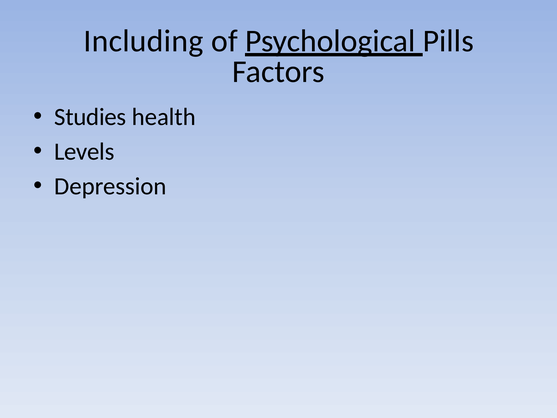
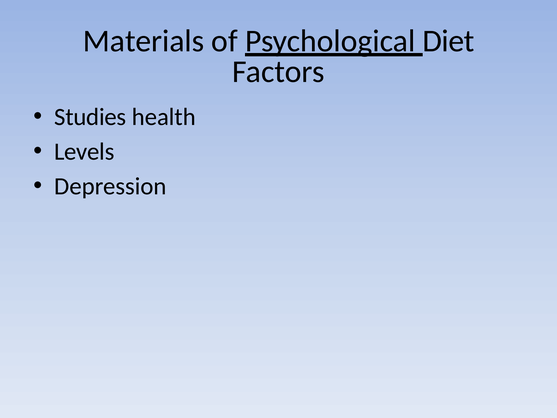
Including: Including -> Materials (144, 41)
Pills: Pills -> Diet (448, 41)
